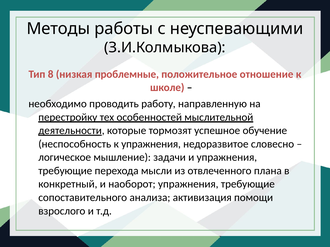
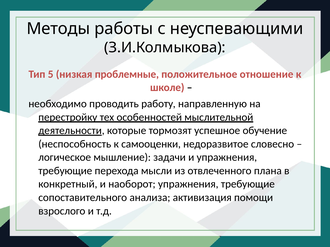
8: 8 -> 5 (51, 74)
к упражнения: упражнения -> самооценки (151, 144)
